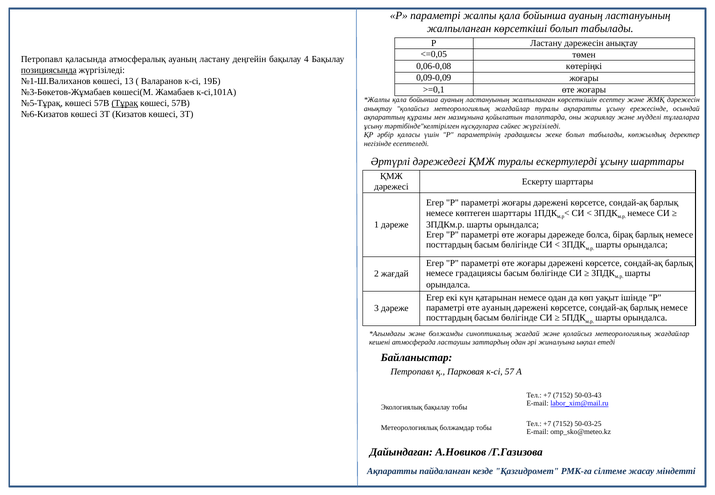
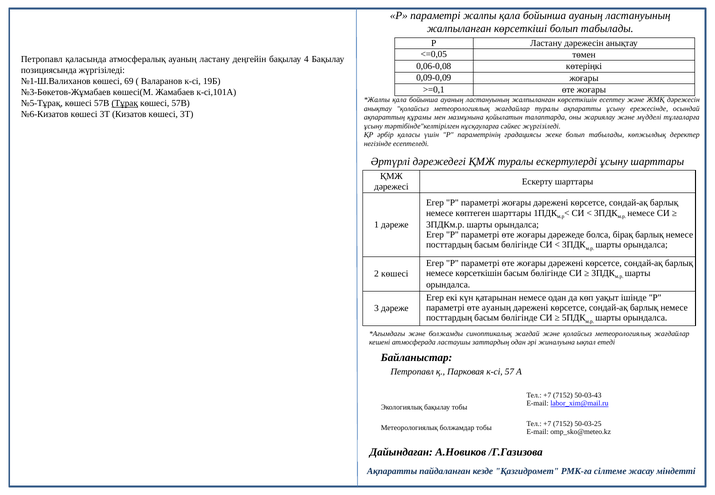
позициясында underline: present -> none (49, 70)
13: 13 -> 69 (129, 81)
немесе градациясы: градациясы -> көрсеткішін (479, 273)
2 жағдай: жағдай -> көшесі (395, 274)
